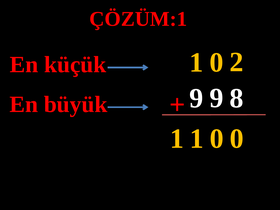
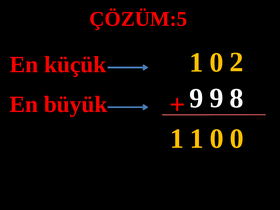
ÇÖZÜM:1: ÇÖZÜM:1 -> ÇÖZÜM:5 (138, 19)
